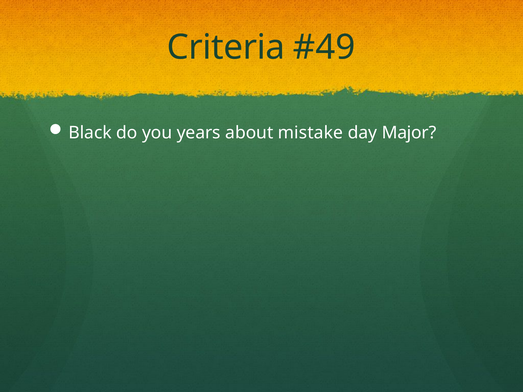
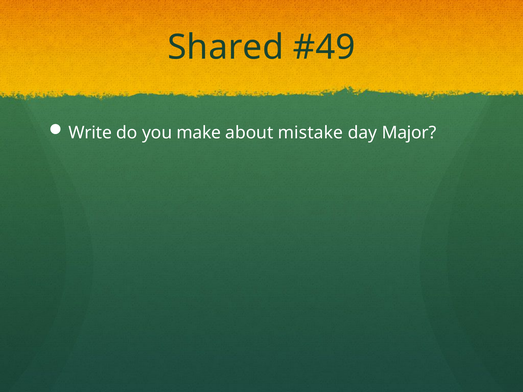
Criteria: Criteria -> Shared (226, 48)
Black: Black -> Write (90, 133)
years: years -> make (199, 133)
